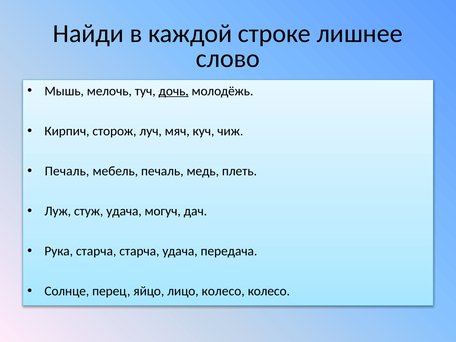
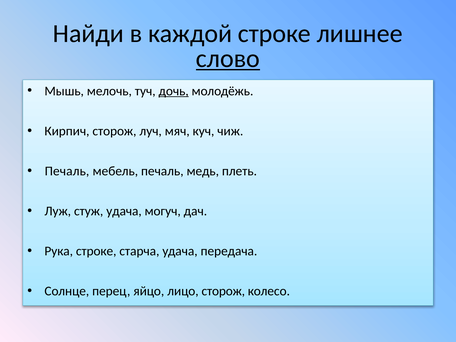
слово underline: none -> present (228, 59)
Рука старча: старча -> строке (96, 251)
лицо колесо: колесо -> сторож (223, 291)
